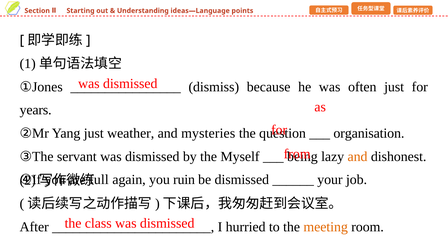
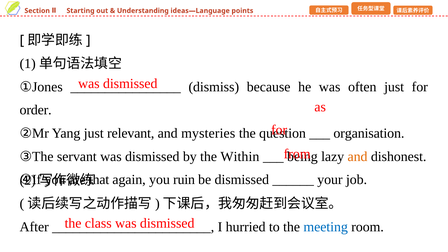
years: years -> order (36, 110)
weather: weather -> relevant (131, 133)
Myself: Myself -> Within (240, 156)
full: full -> that (99, 180)
meeting colour: orange -> blue (326, 227)
